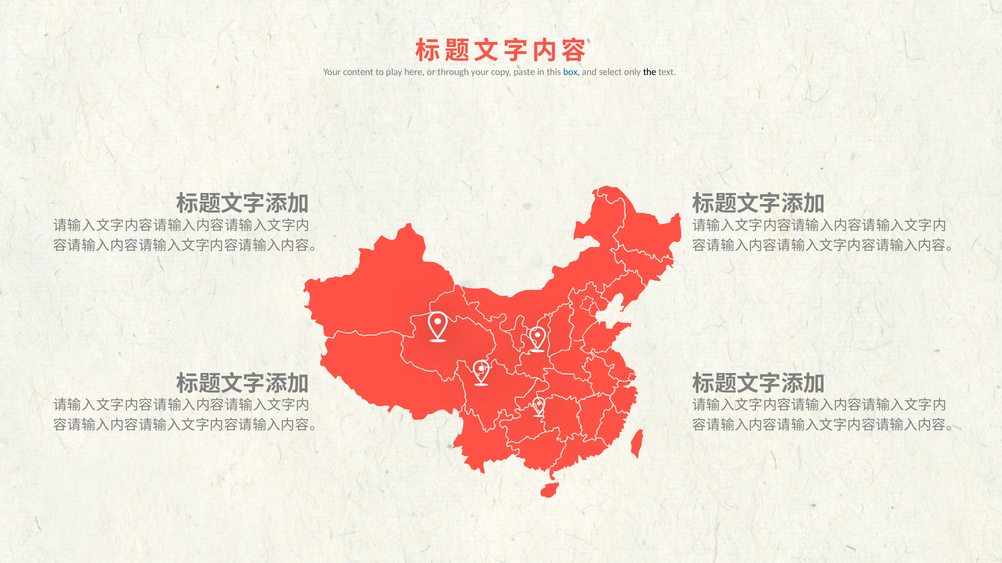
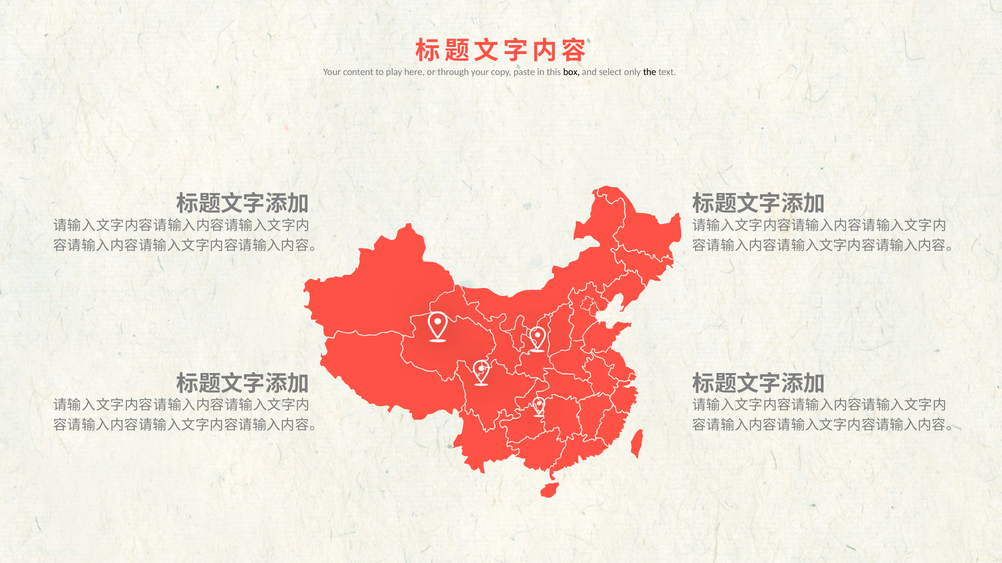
box colour: blue -> black (572, 72)
